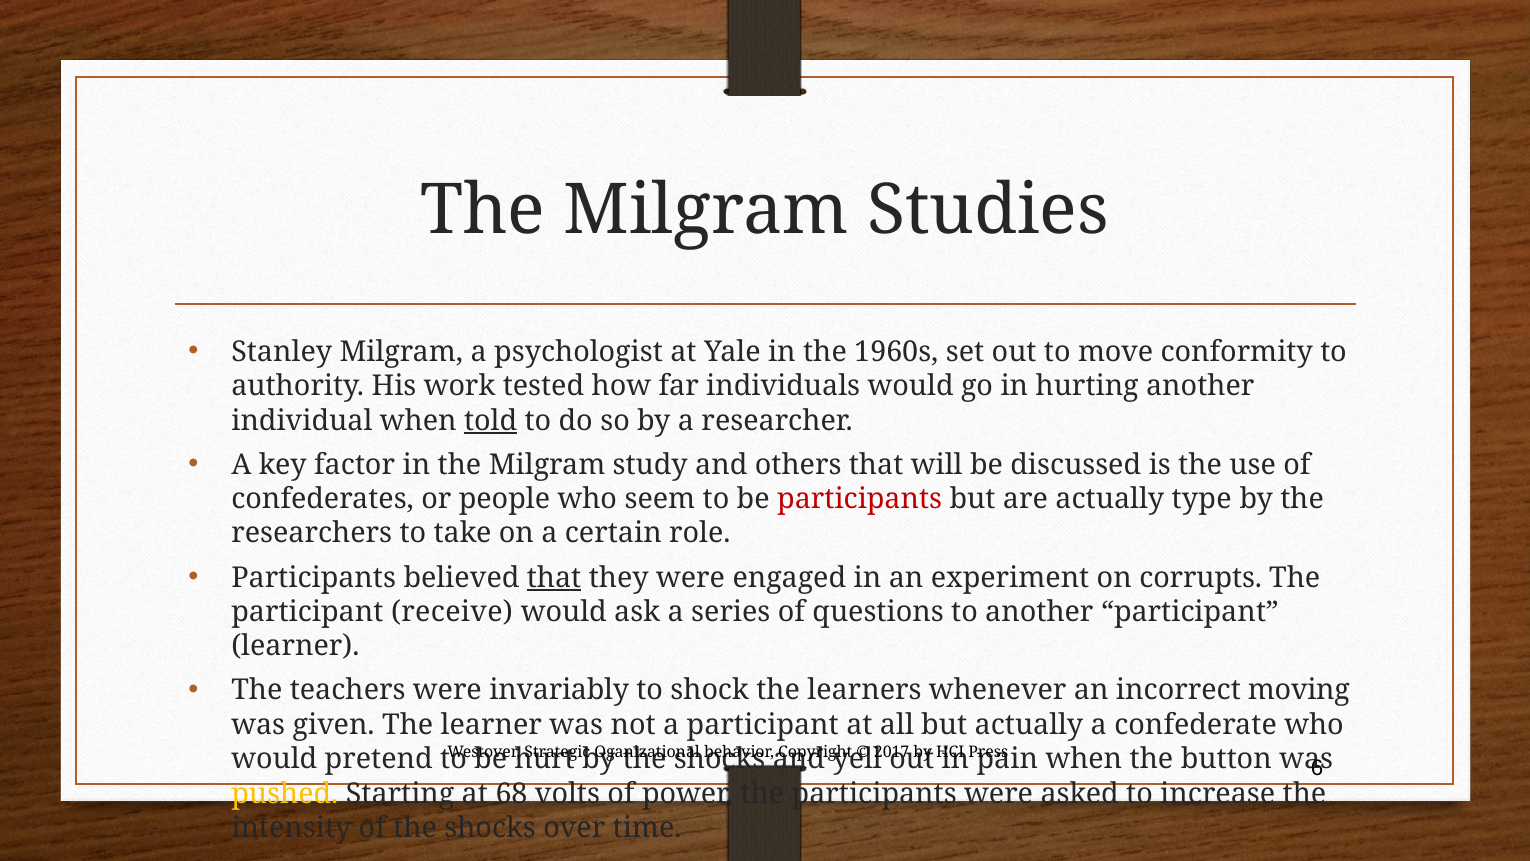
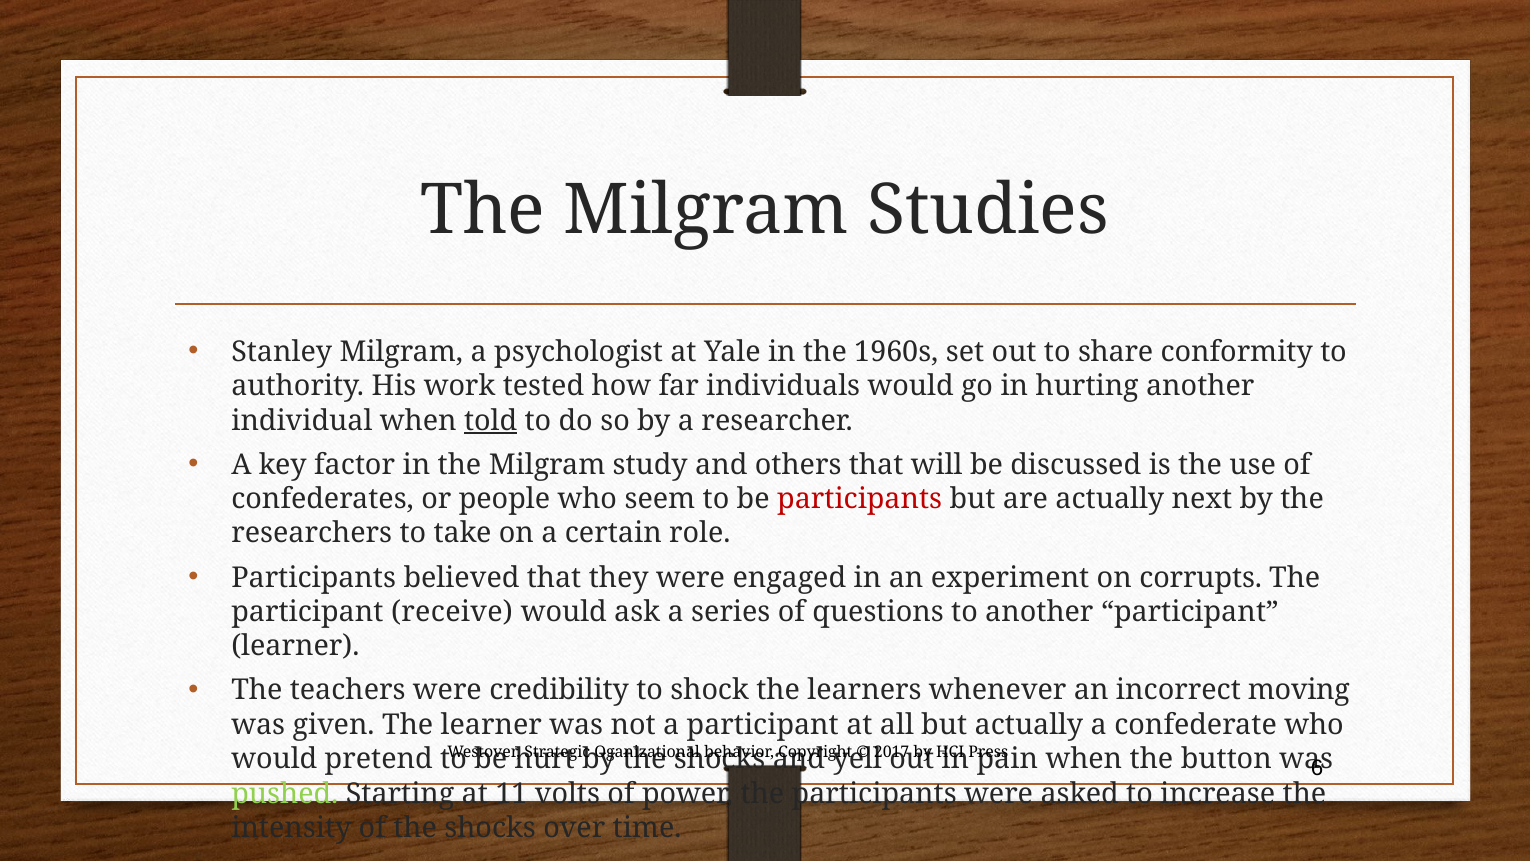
move: move -> share (1116, 352)
type: type -> next (1202, 499)
that underline: present -> none (554, 577)
invariably: invariably -> credibility (559, 690)
pushed colour: yellow -> light green (285, 793)
68: 68 -> 11 (512, 793)
